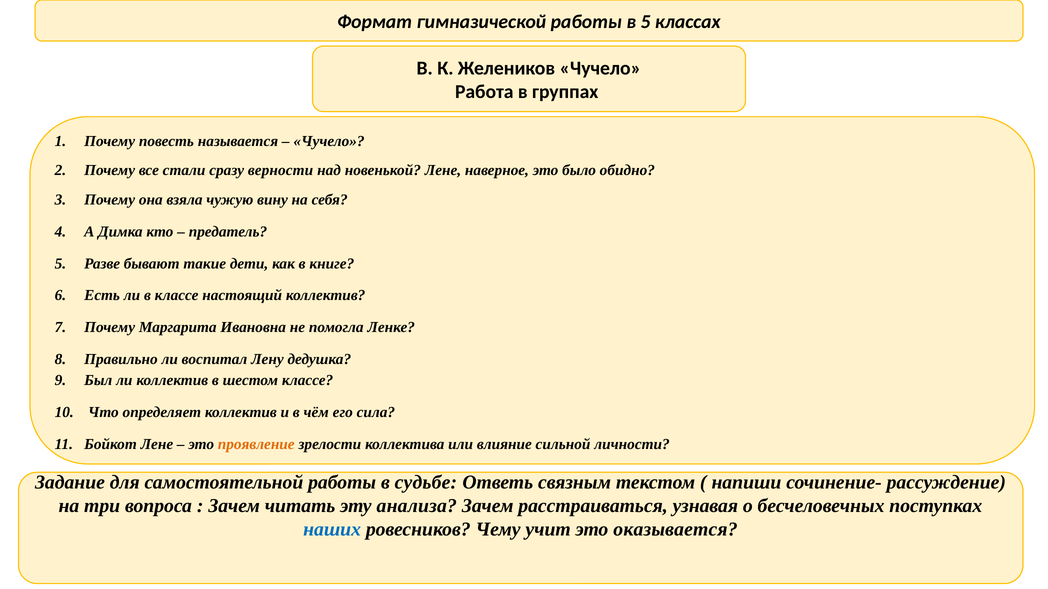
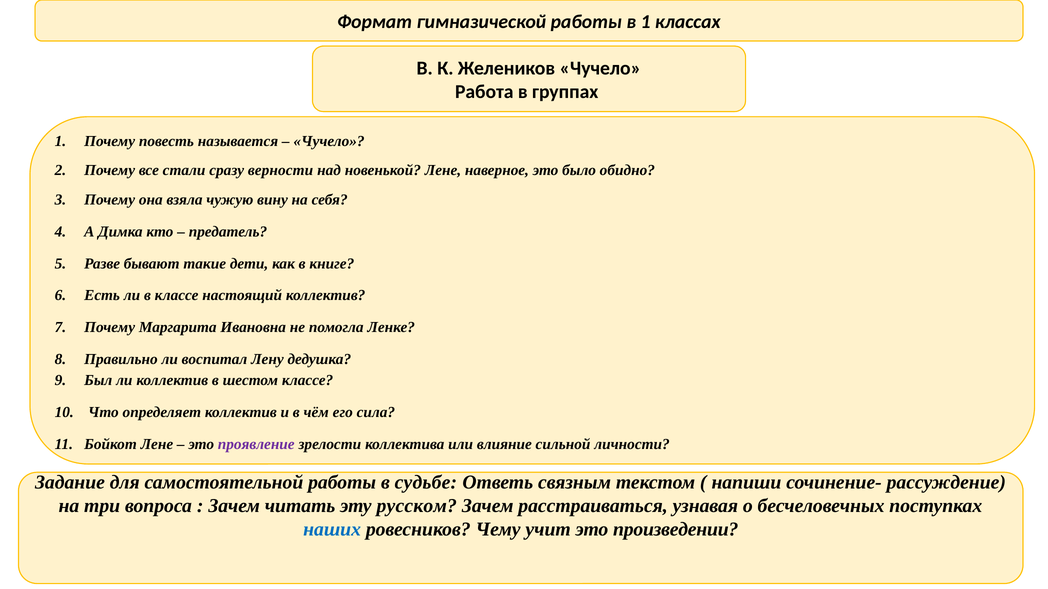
в 5: 5 -> 1 (646, 22)
проявление colour: orange -> purple (256, 445)
анализа: анализа -> русском (417, 506)
оказывается: оказывается -> произведении (676, 530)
